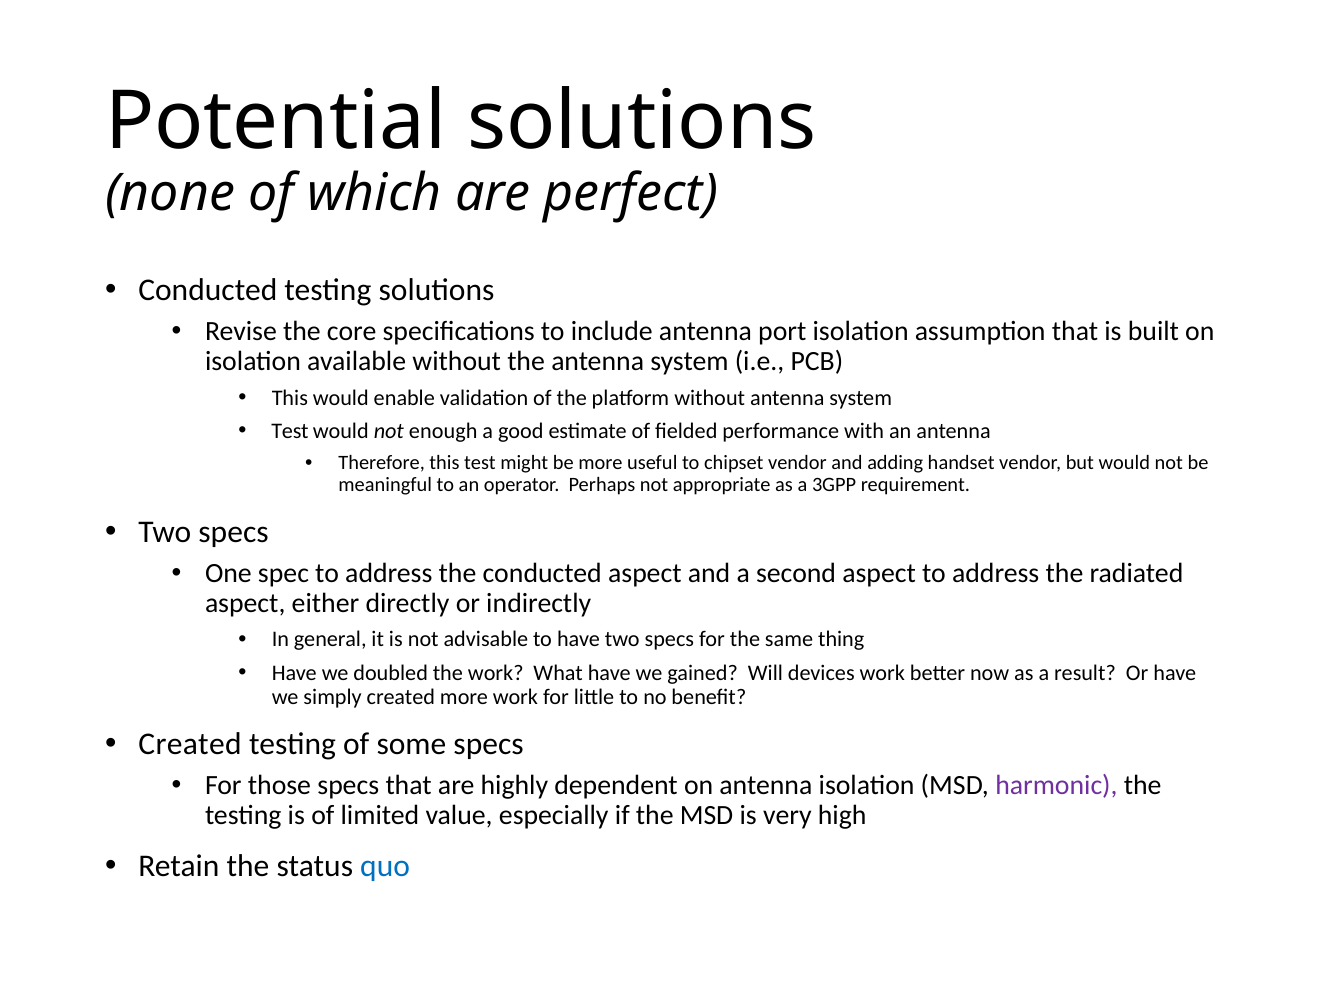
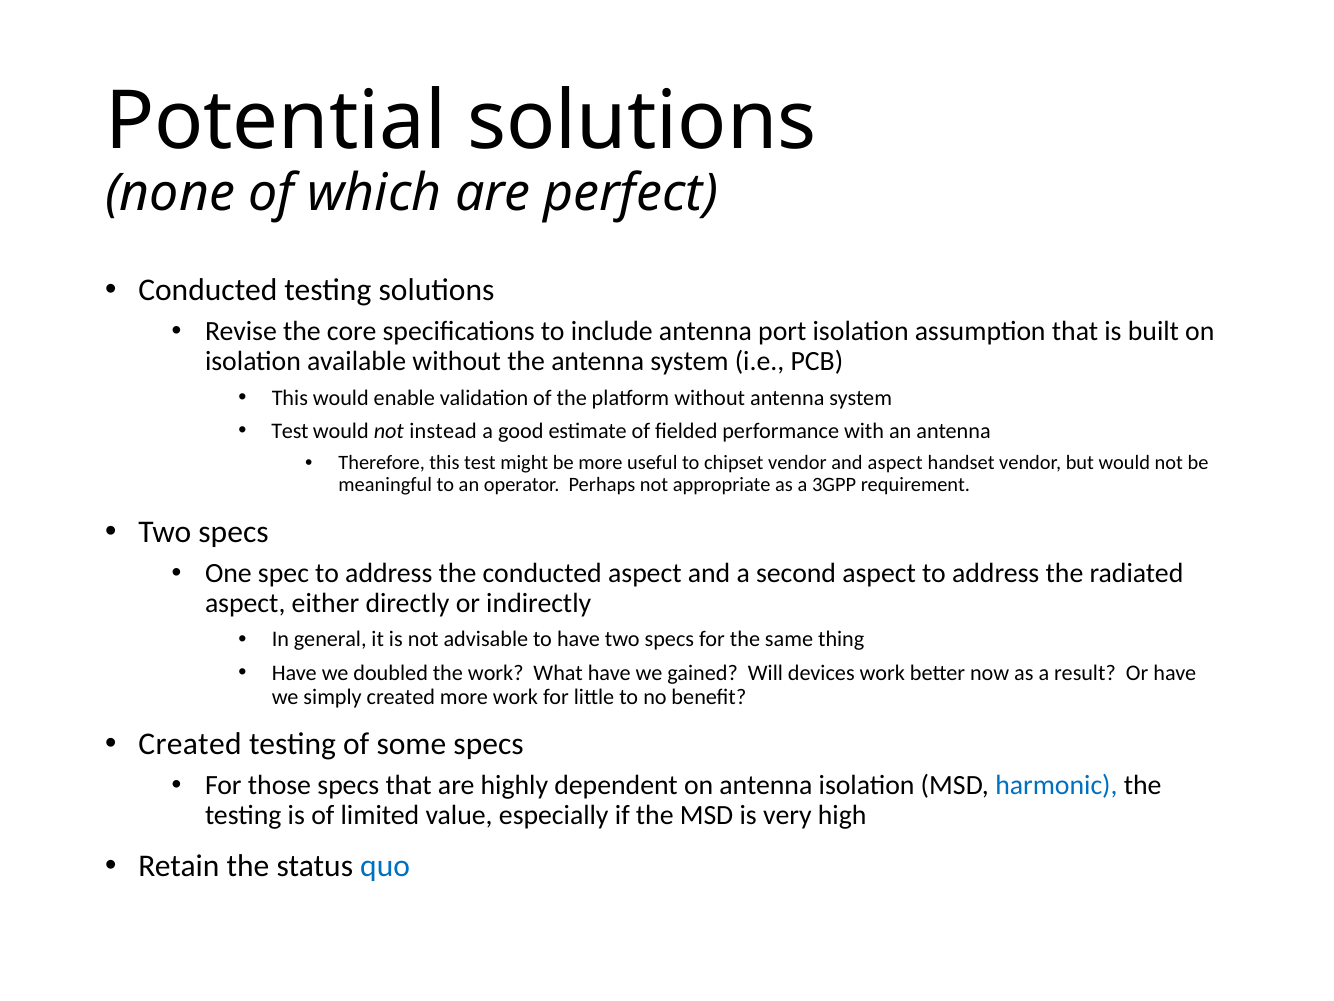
enough: enough -> instead (443, 431)
and adding: adding -> aspect (895, 463)
harmonic colour: purple -> blue (1056, 785)
